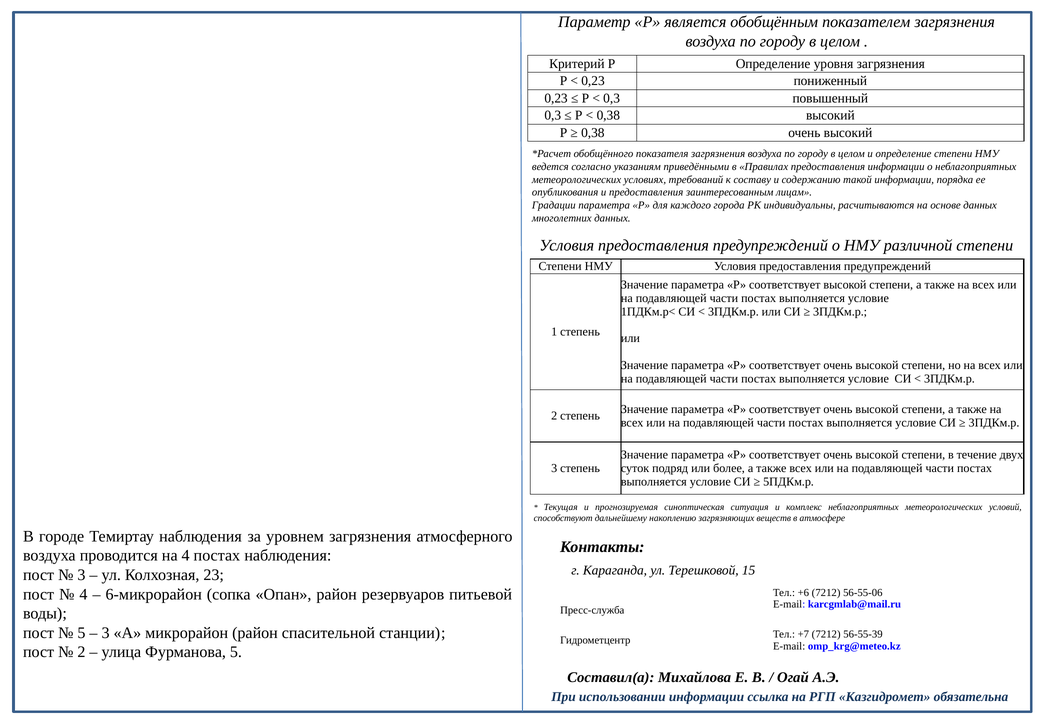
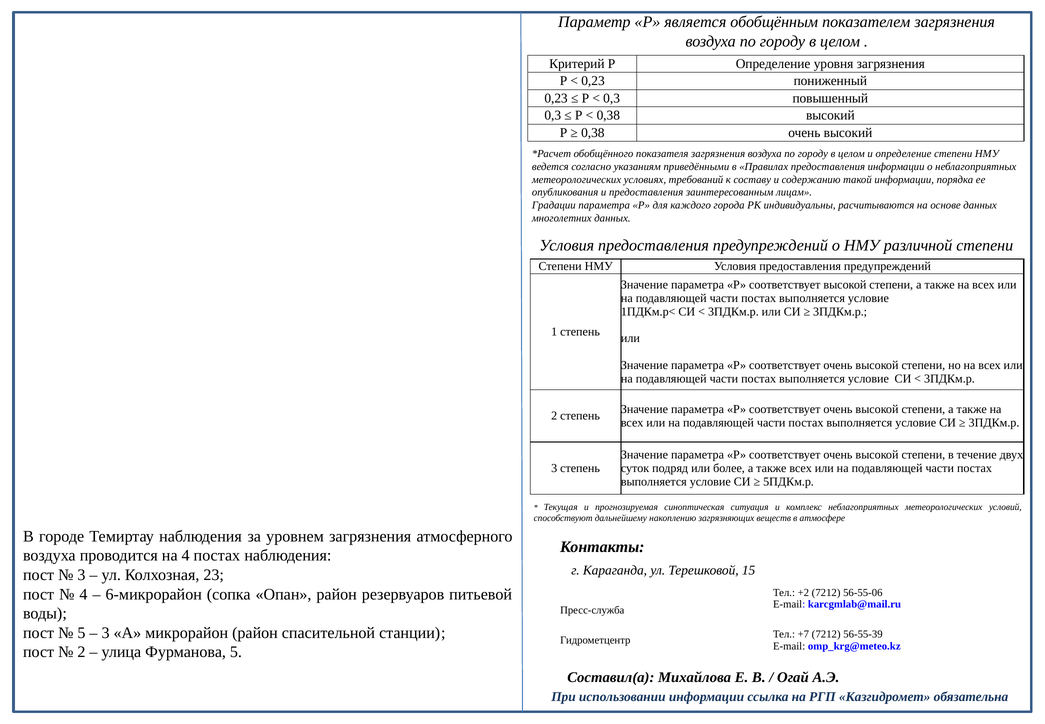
+6: +6 -> +2 (803, 592)
